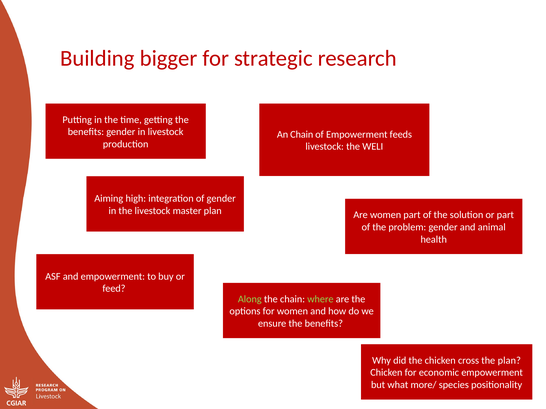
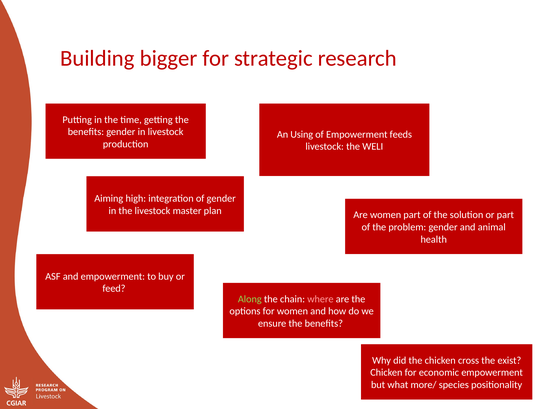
An Chain: Chain -> Using (302, 135)
where colour: light green -> pink (320, 299)
the plan: plan -> exist (509, 361)
